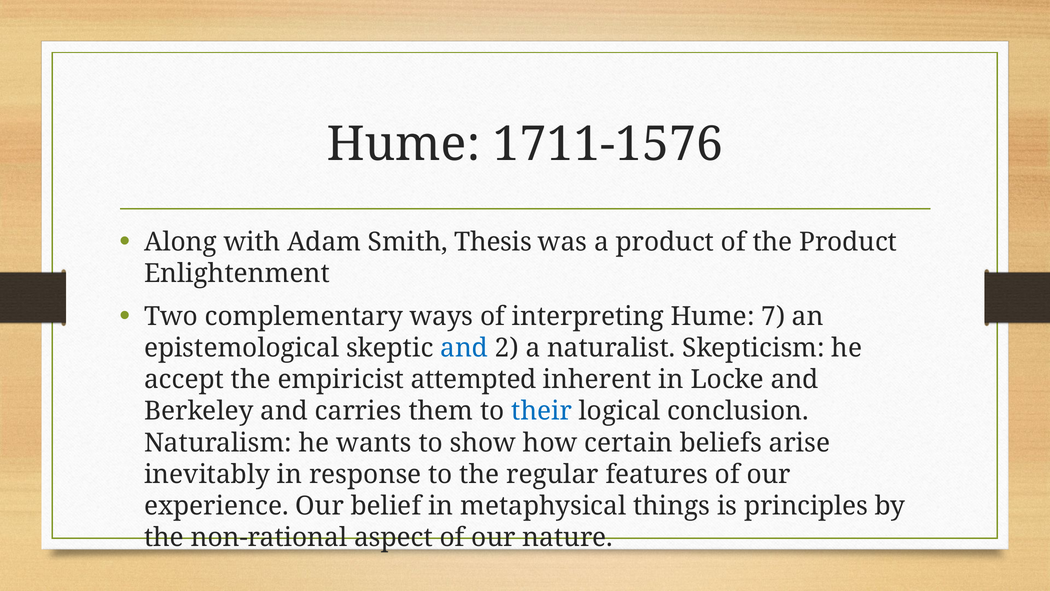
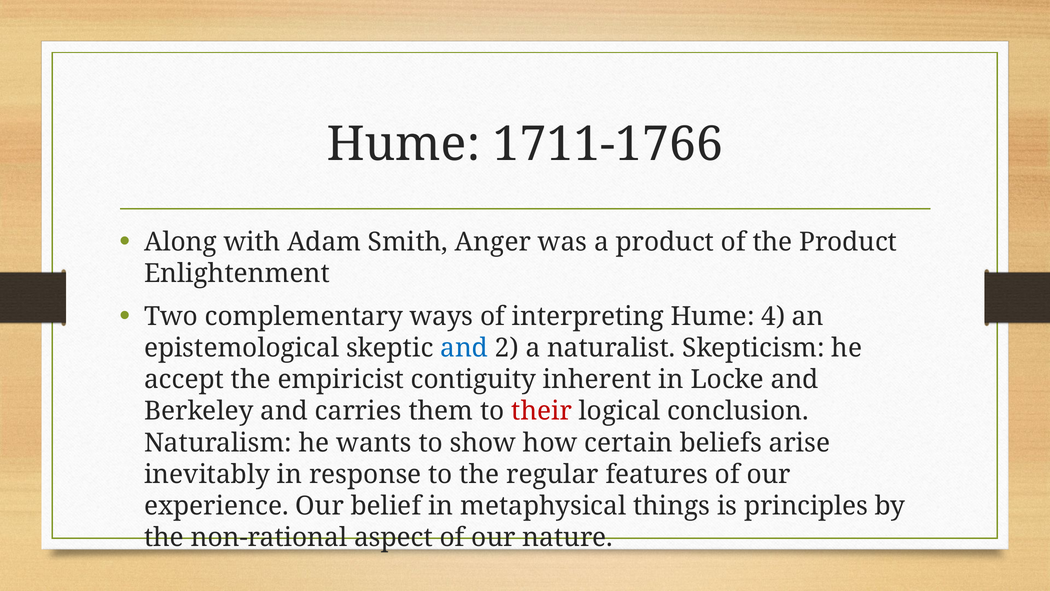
1711-1576: 1711-1576 -> 1711-1766 (608, 144)
Thesis: Thesis -> Anger (493, 242)
7: 7 -> 4 (773, 317)
attempted: attempted -> contiguity (474, 380)
their colour: blue -> red (542, 411)
